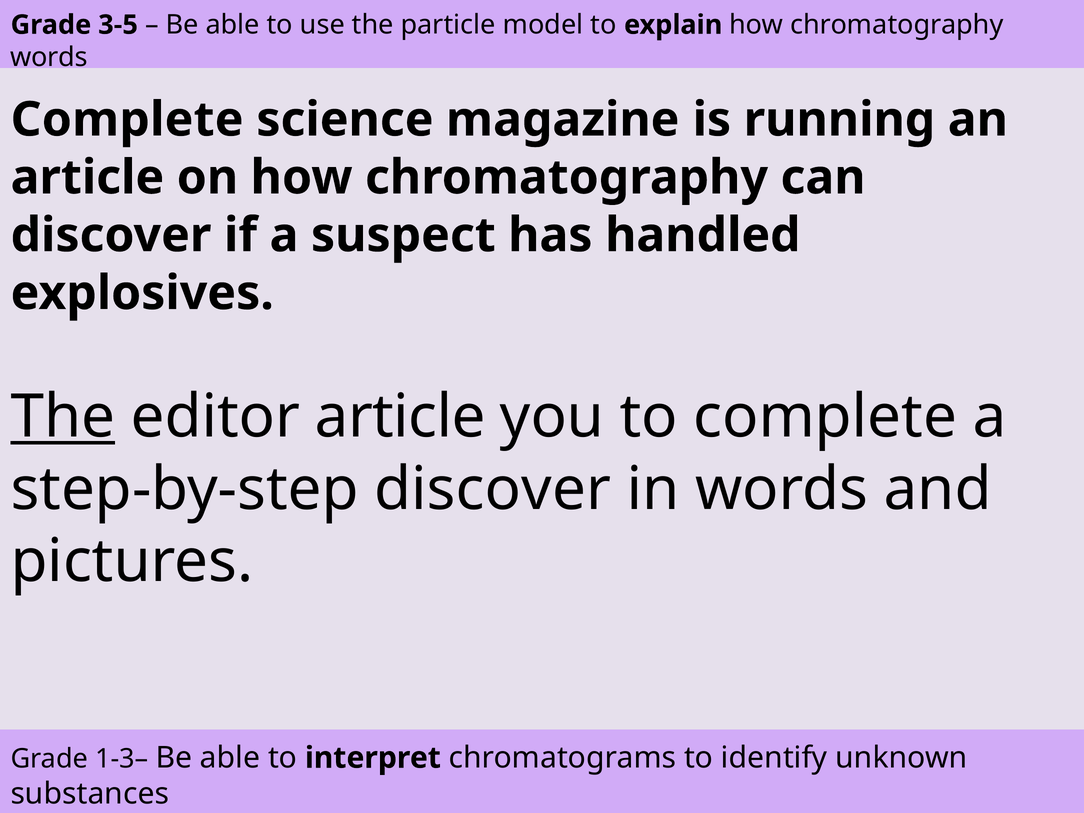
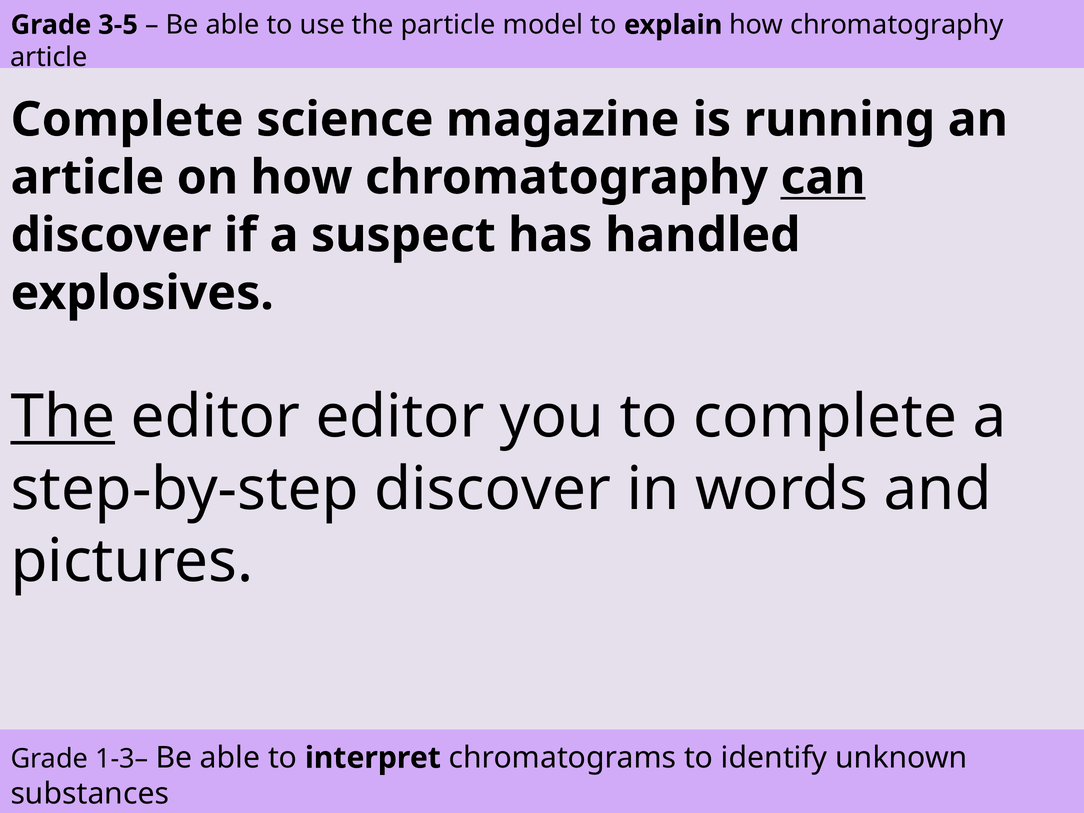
words: words -> article (49, 57)
can underline: none -> present (823, 178)
editor article: article -> editor (400, 417)
